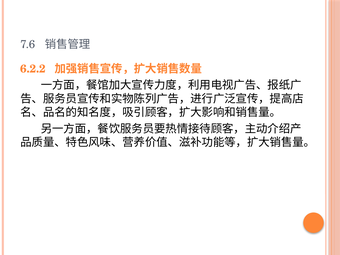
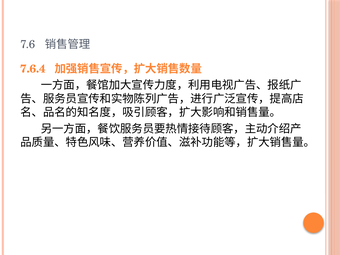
6.2.2: 6.2.2 -> 7.6.4 (33, 69)
